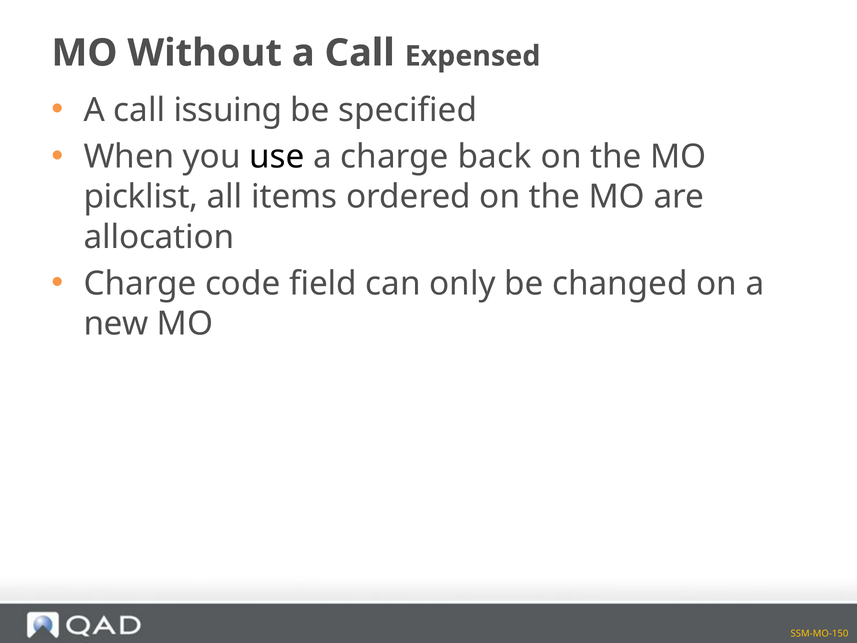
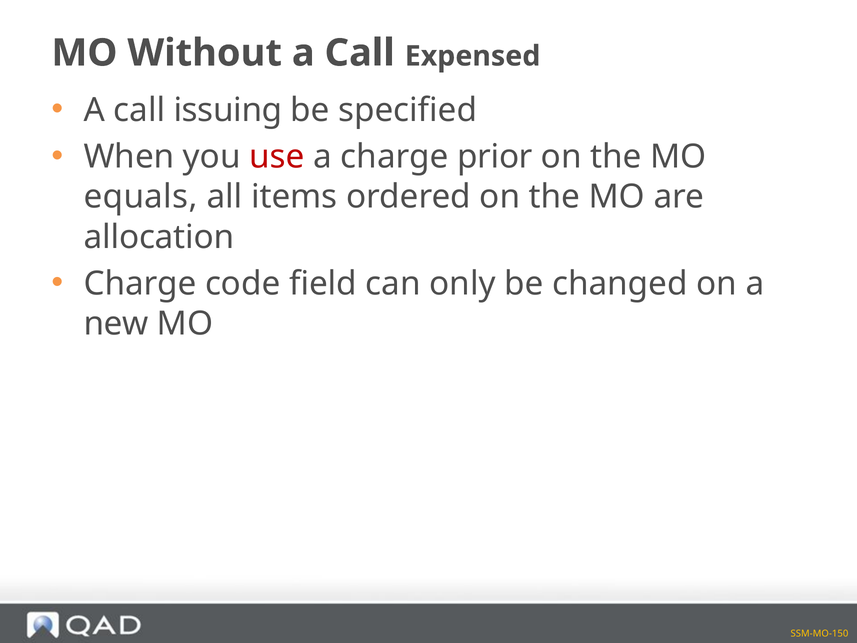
use colour: black -> red (277, 157)
back: back -> prior (495, 157)
picklist: picklist -> equals (141, 197)
